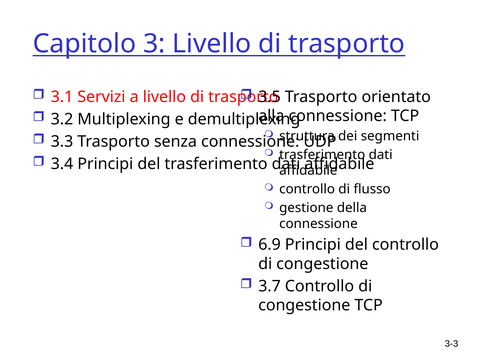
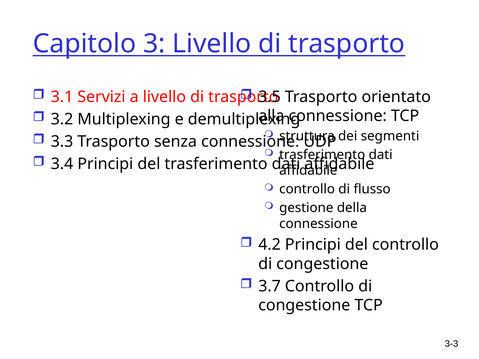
6.9: 6.9 -> 4.2 (270, 245)
